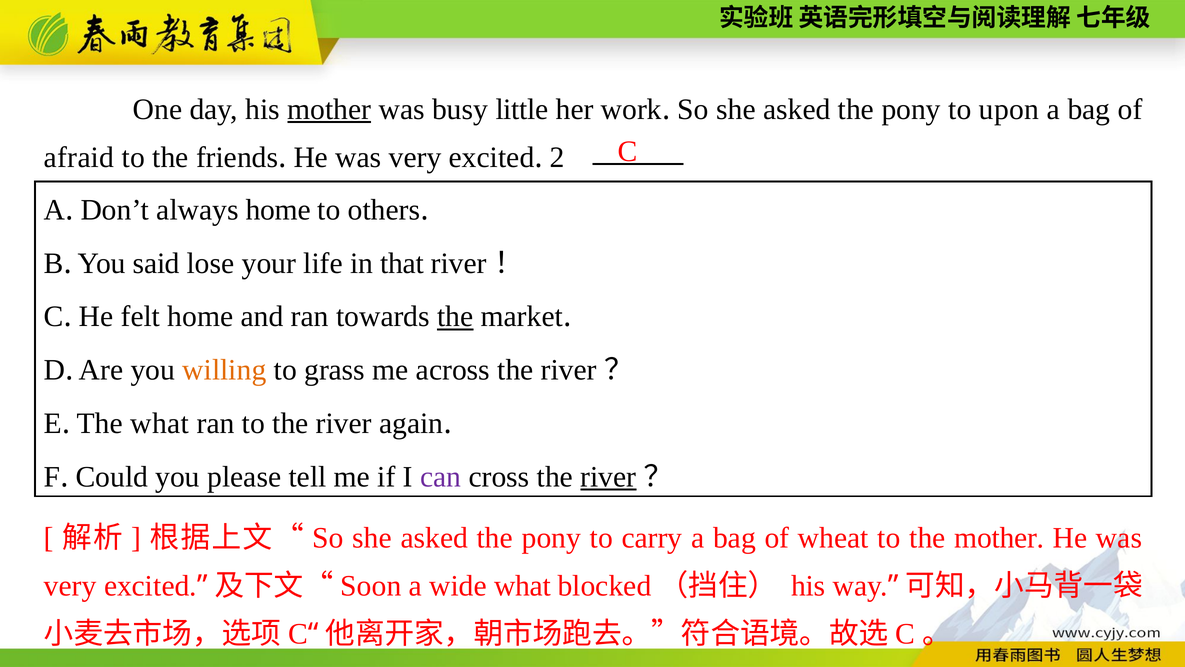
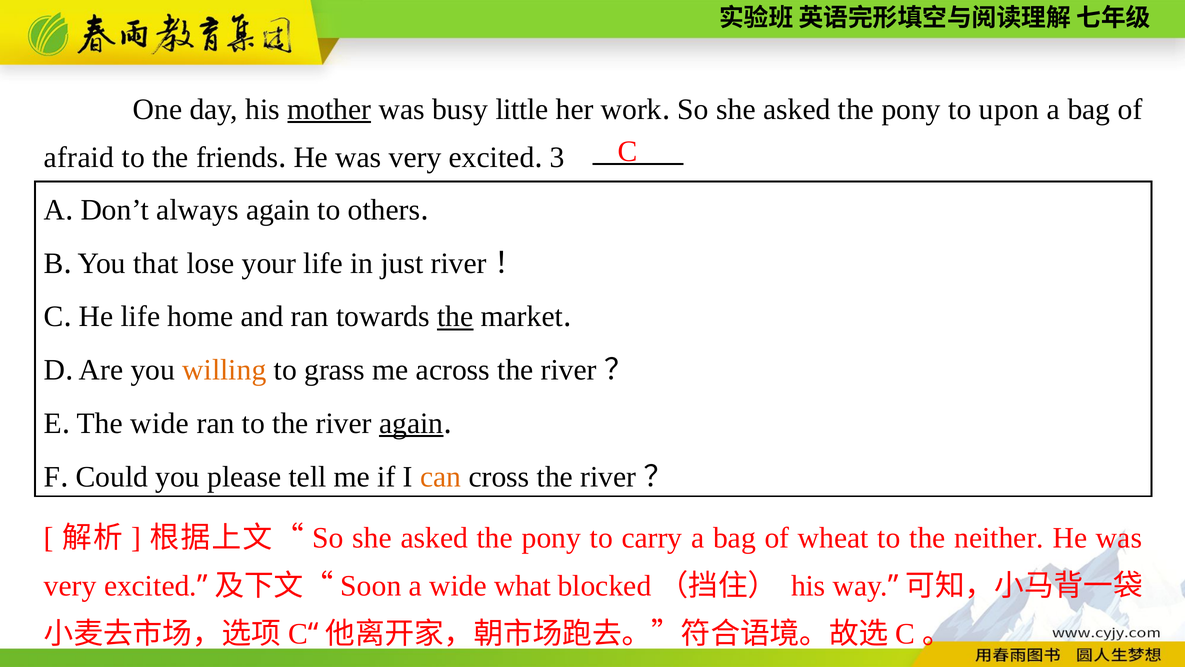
2: 2 -> 3 (557, 157)
always home: home -> again (278, 210)
said: said -> that (156, 263)
that: that -> just (402, 263)
He felt: felt -> life (140, 316)
The what: what -> wide (160, 423)
again underline: none -> present (411, 423)
can colour: purple -> orange (441, 476)
river underline: present -> none (608, 476)
the mother: mother -> neither (999, 538)
